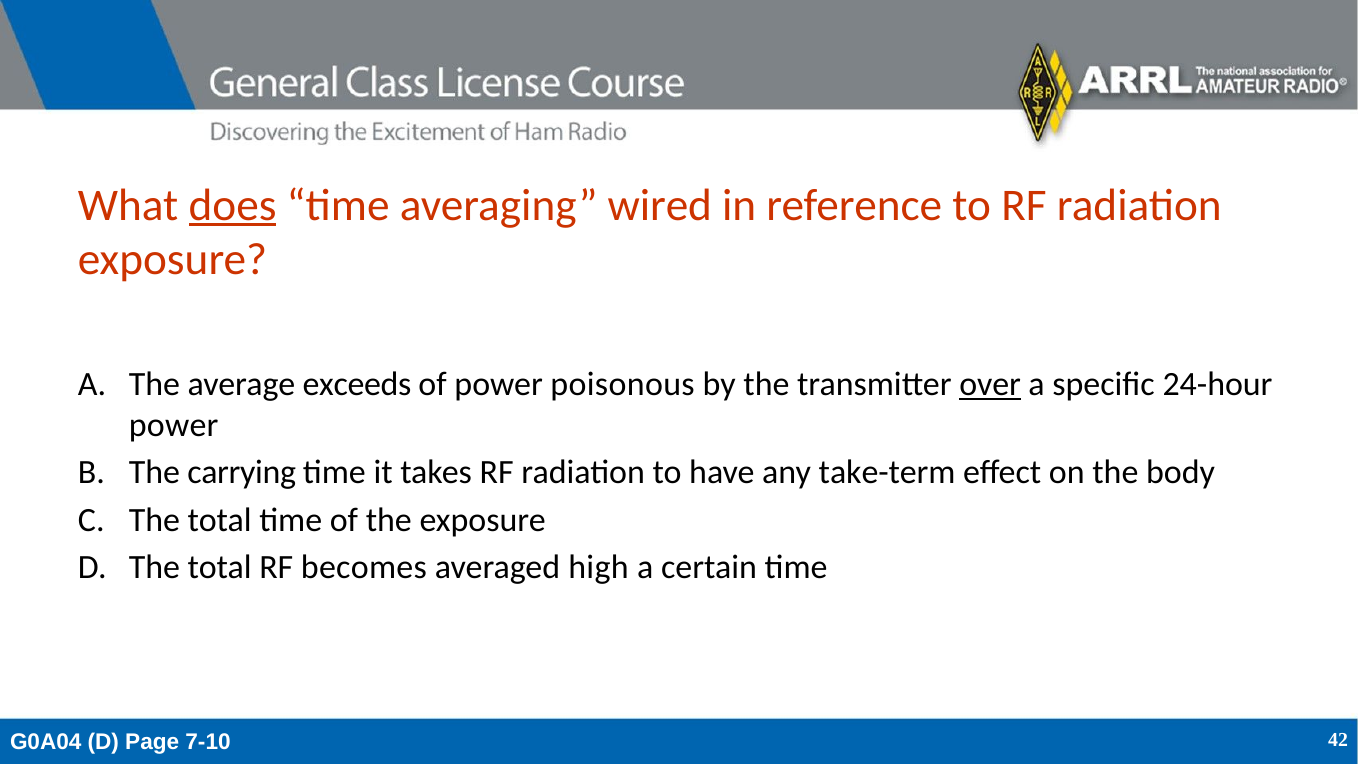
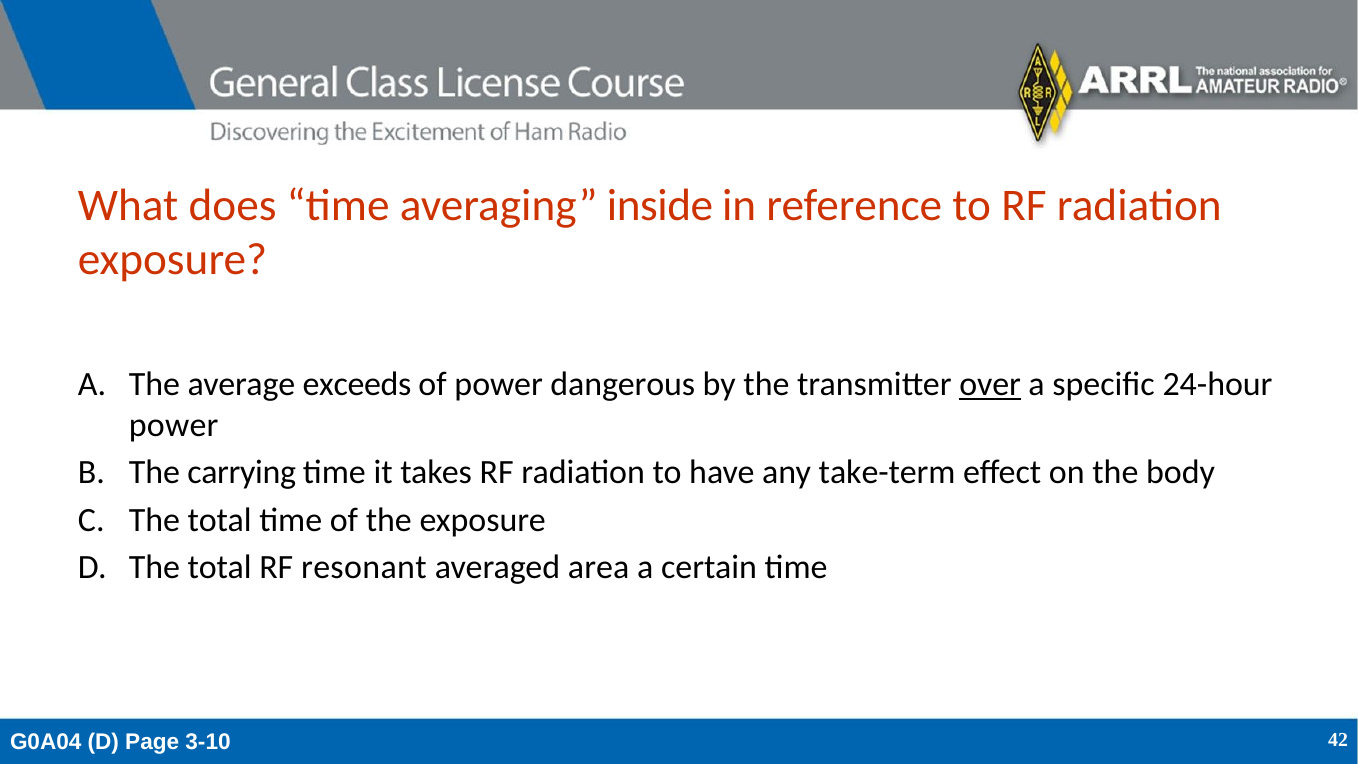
does underline: present -> none (233, 205)
wired: wired -> inside (660, 205)
poisonous: poisonous -> dangerous (623, 384)
becomes: becomes -> resonant (364, 568)
high: high -> area (599, 568)
7-10: 7-10 -> 3-10 (208, 742)
